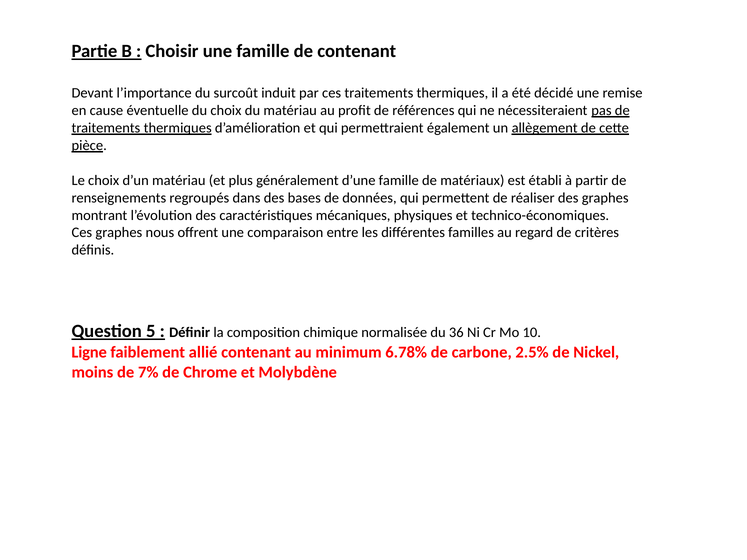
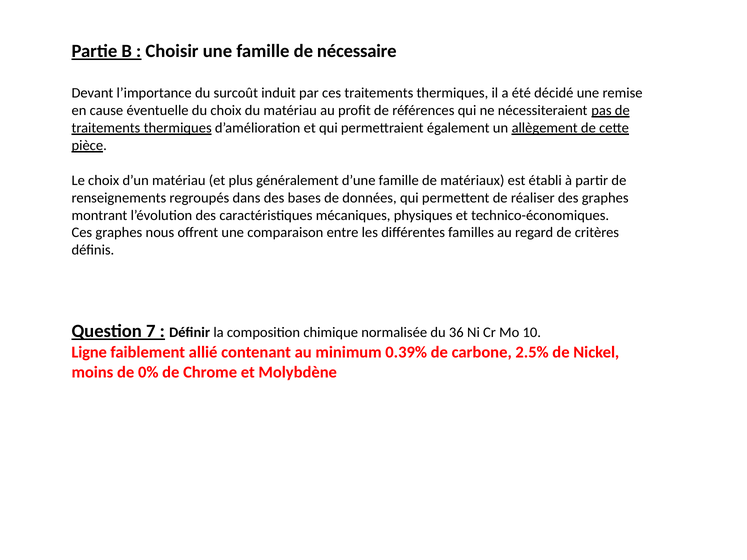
de contenant: contenant -> nécessaire (357, 51)
5: 5 -> 7 (151, 331)
6.78%: 6.78% -> 0.39% (406, 352)
7%: 7% -> 0% (148, 372)
